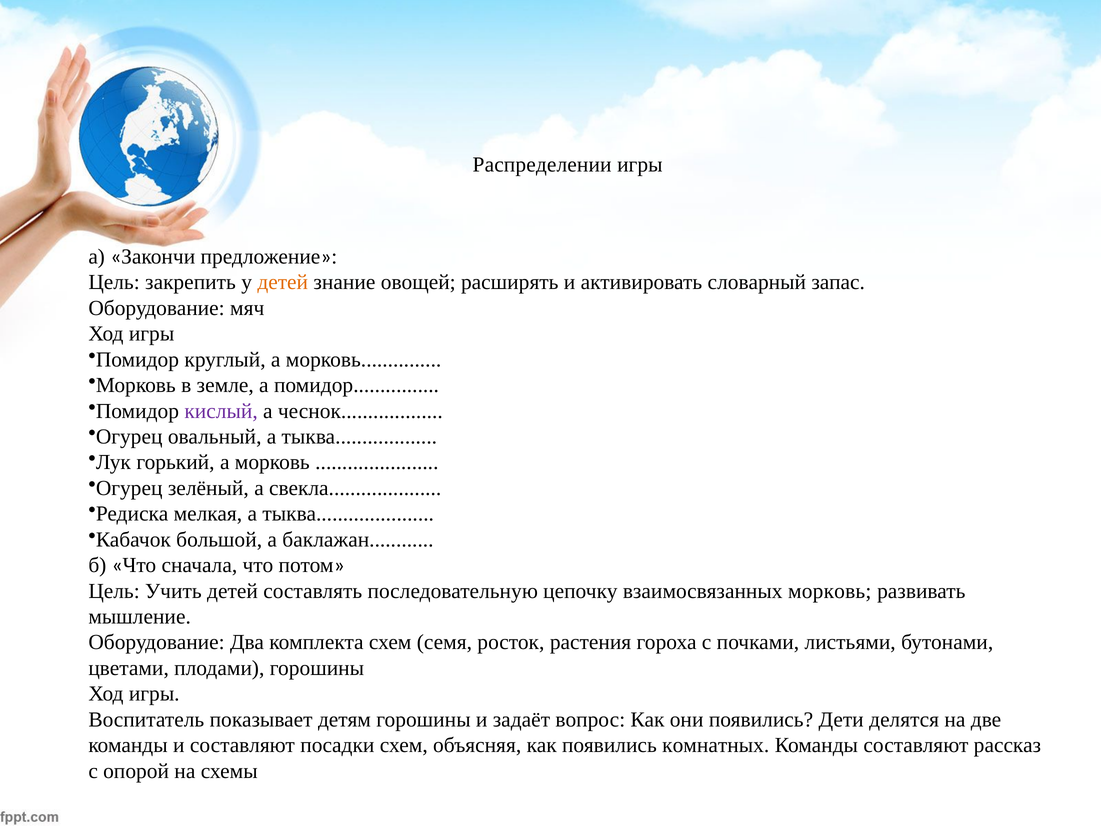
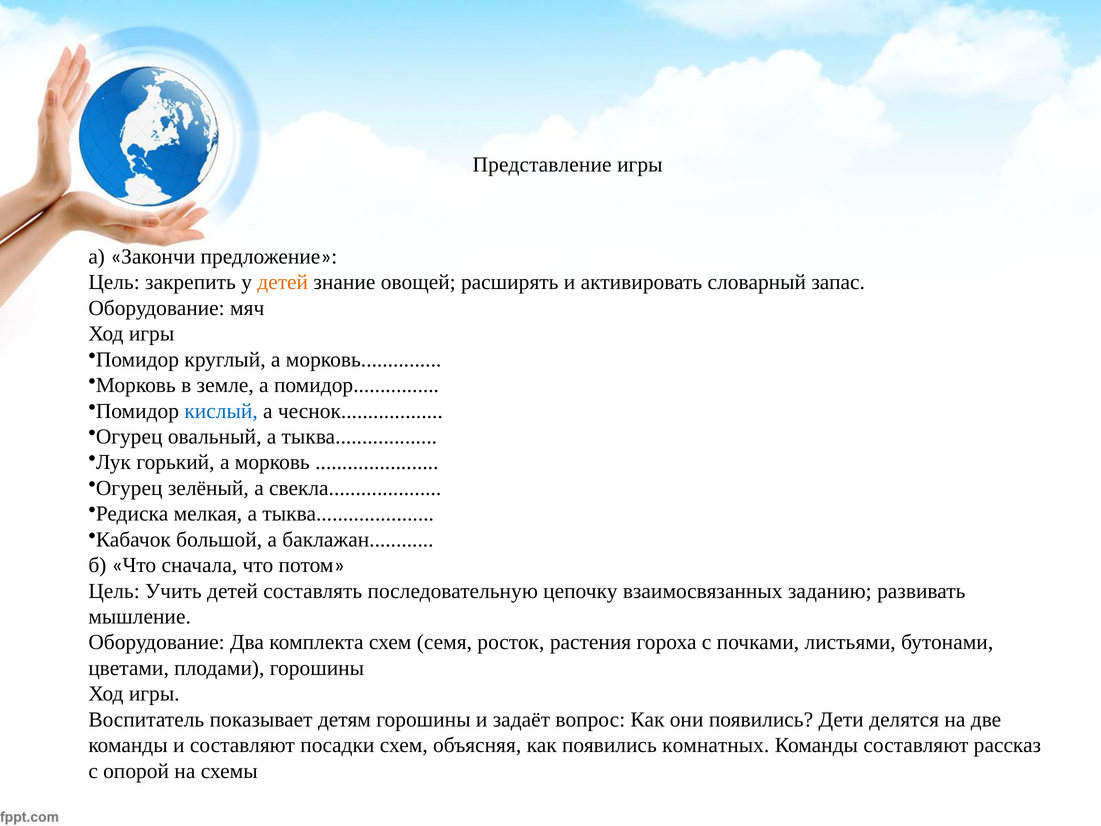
Распределении: Распределении -> Представление (542, 165)
кислый colour: purple -> blue (221, 411)
взаимосвязанных морковь: морковь -> заданию (830, 591)
